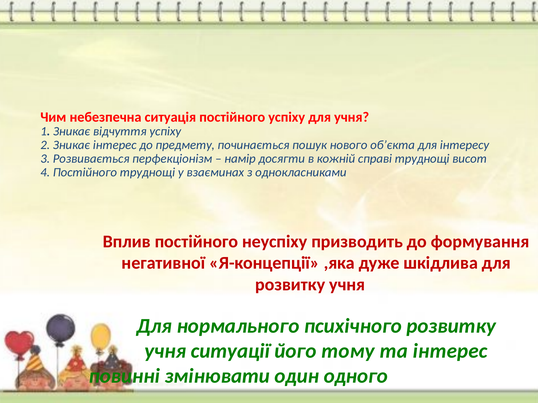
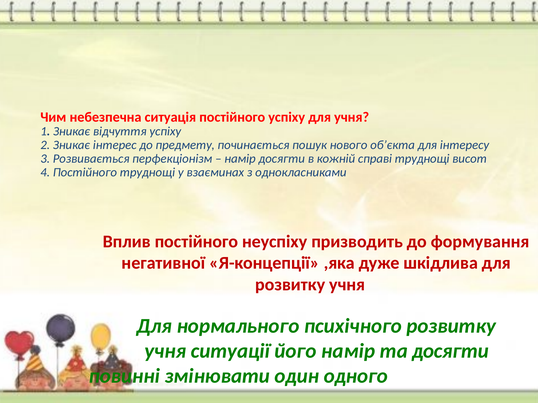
його тому: тому -> намір (348, 351)
та інтерес: інтерес -> досягти (450, 351)
